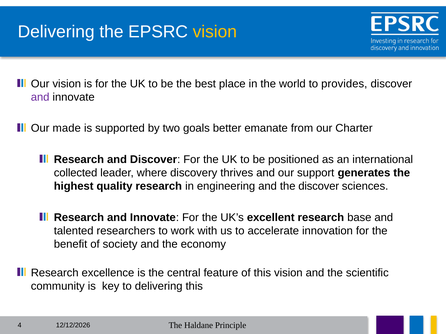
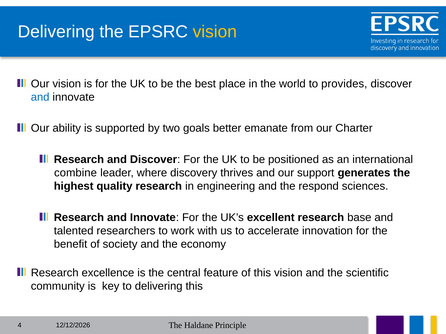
and colour: purple -> blue (40, 97)
made: made -> ability (67, 128)
collected: collected -> combine (76, 173)
the discover: discover -> respond (319, 186)
